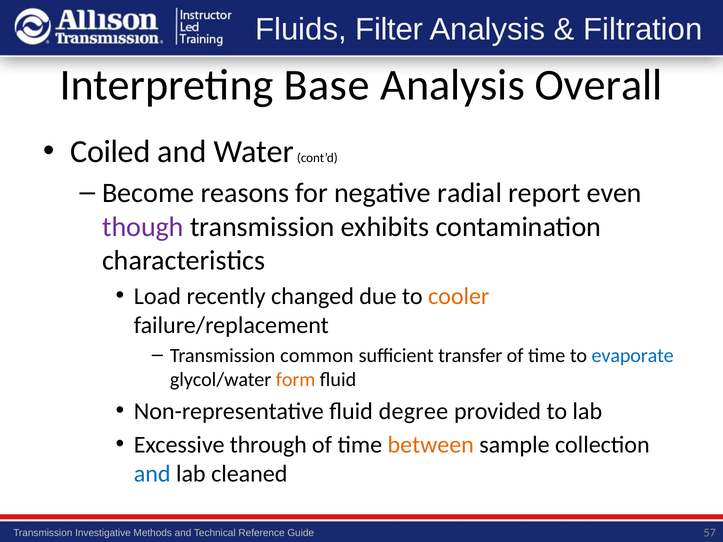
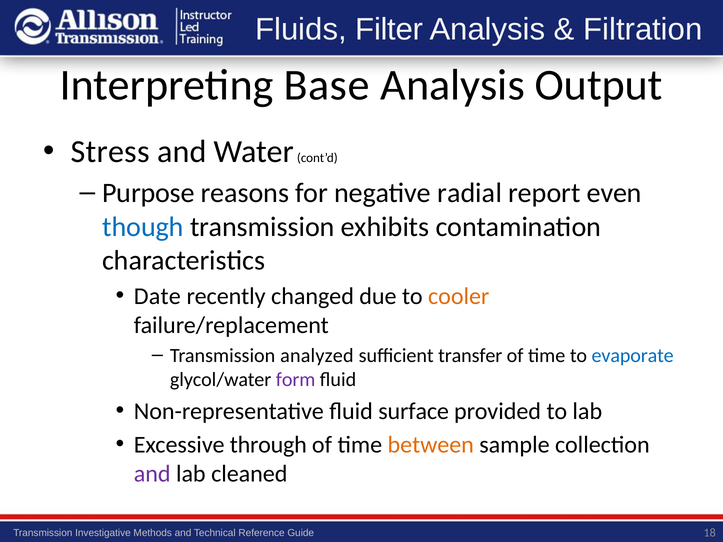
Overall: Overall -> Output (599, 85)
Coiled: Coiled -> Stress (110, 152)
Become: Become -> Purpose (148, 193)
though colour: purple -> blue (143, 227)
Load: Load -> Date (157, 296)
common: common -> analyzed (317, 356)
form colour: orange -> purple (296, 380)
degree: degree -> surface (414, 411)
and colour: blue -> purple (152, 474)
57: 57 -> 18 (710, 533)
